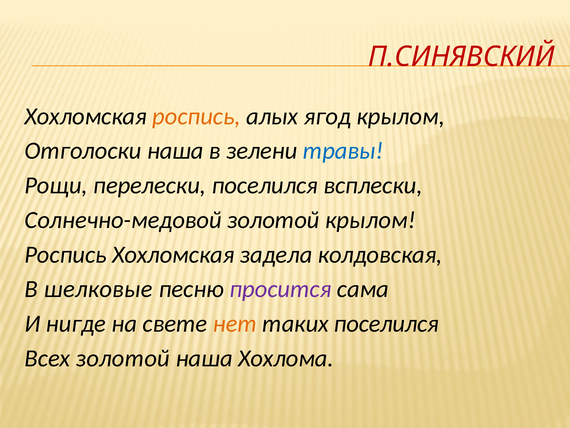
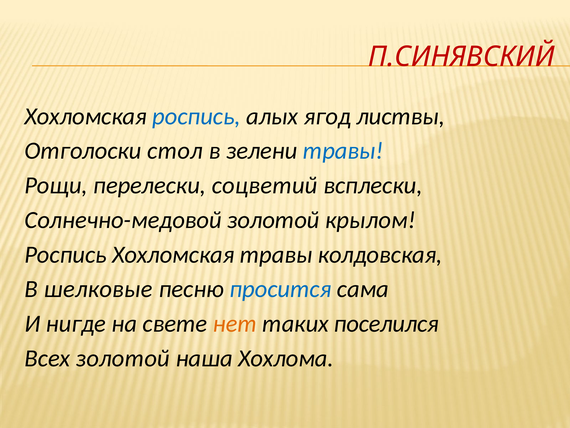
роспись colour: orange -> blue (196, 116)
ягод крылом: крылом -> листвы (401, 116)
Отголоски наша: наша -> стол (175, 151)
перелески поселился: поселился -> соцветий (265, 185)
Хохломская задела: задела -> травы (276, 254)
просится colour: purple -> blue (280, 289)
